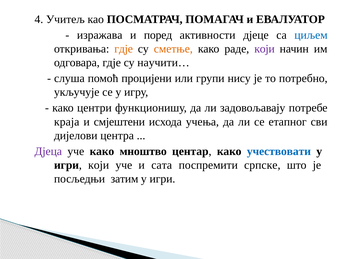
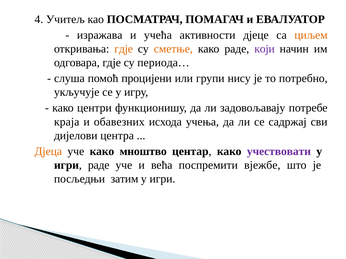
поред: поред -> учећа (158, 35)
циљем colour: blue -> orange (311, 35)
научити…: научити… -> периода… (163, 63)
смјештени: смјештени -> обавезних (119, 122)
етапног: етапног -> садржај (288, 122)
Дјеца colour: purple -> orange (48, 152)
учествовати colour: blue -> purple (279, 152)
игри који: који -> раде (99, 165)
сата: сата -> већа (162, 165)
српске: српске -> вјежбе (262, 165)
